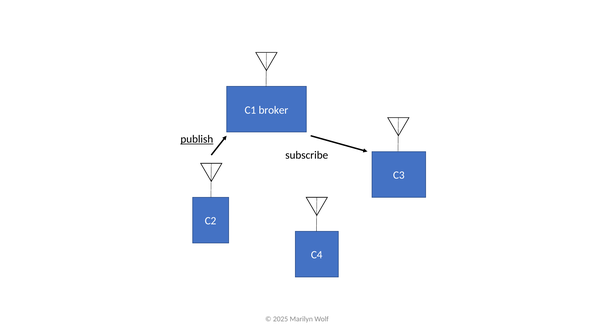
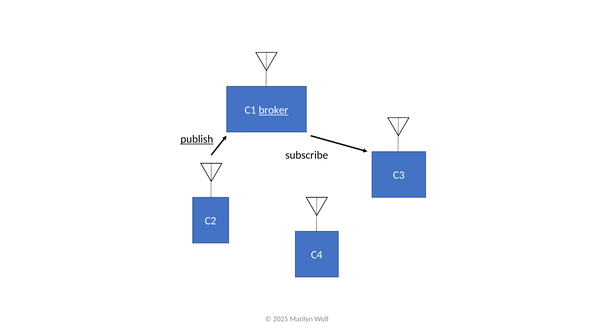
broker underline: none -> present (273, 110)
